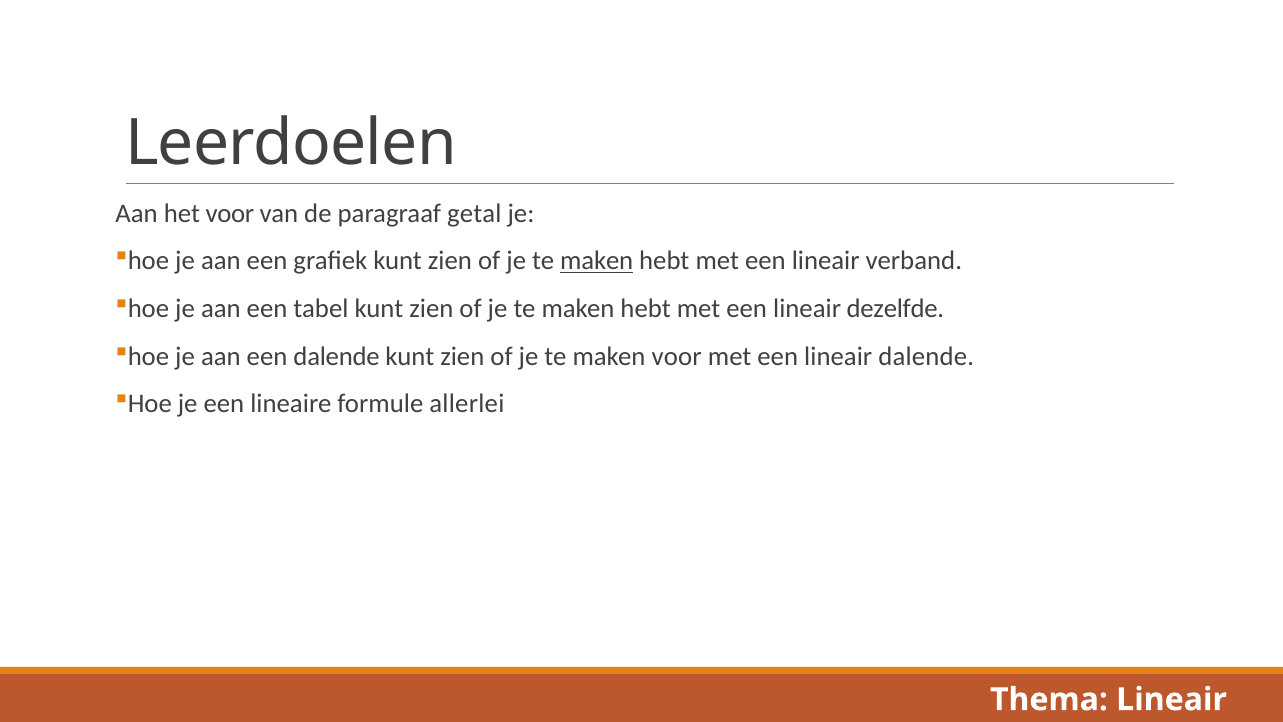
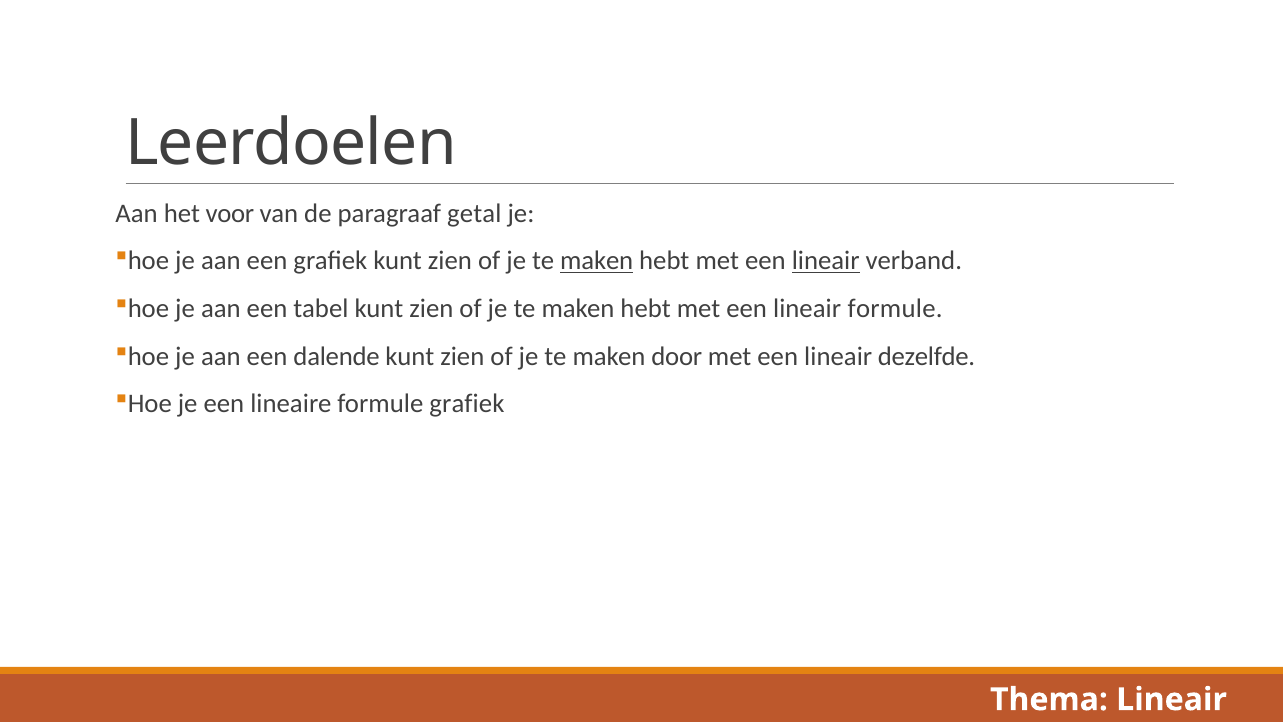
lineair underline: none -> present (826, 261)
lineair dezelfde: dezelfde -> formule (895, 308)
maken voor: voor -> door (677, 356)
lineair dalende: dalende -> dezelfde (926, 356)
formule allerlei: allerlei -> grafiek (467, 404)
